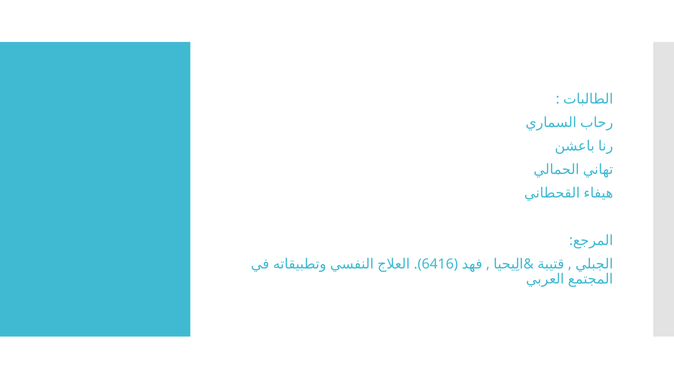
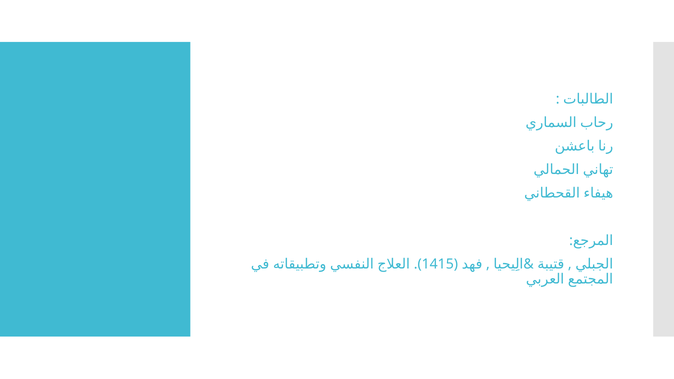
6416: 6416 -> 1415 (438, 264)
